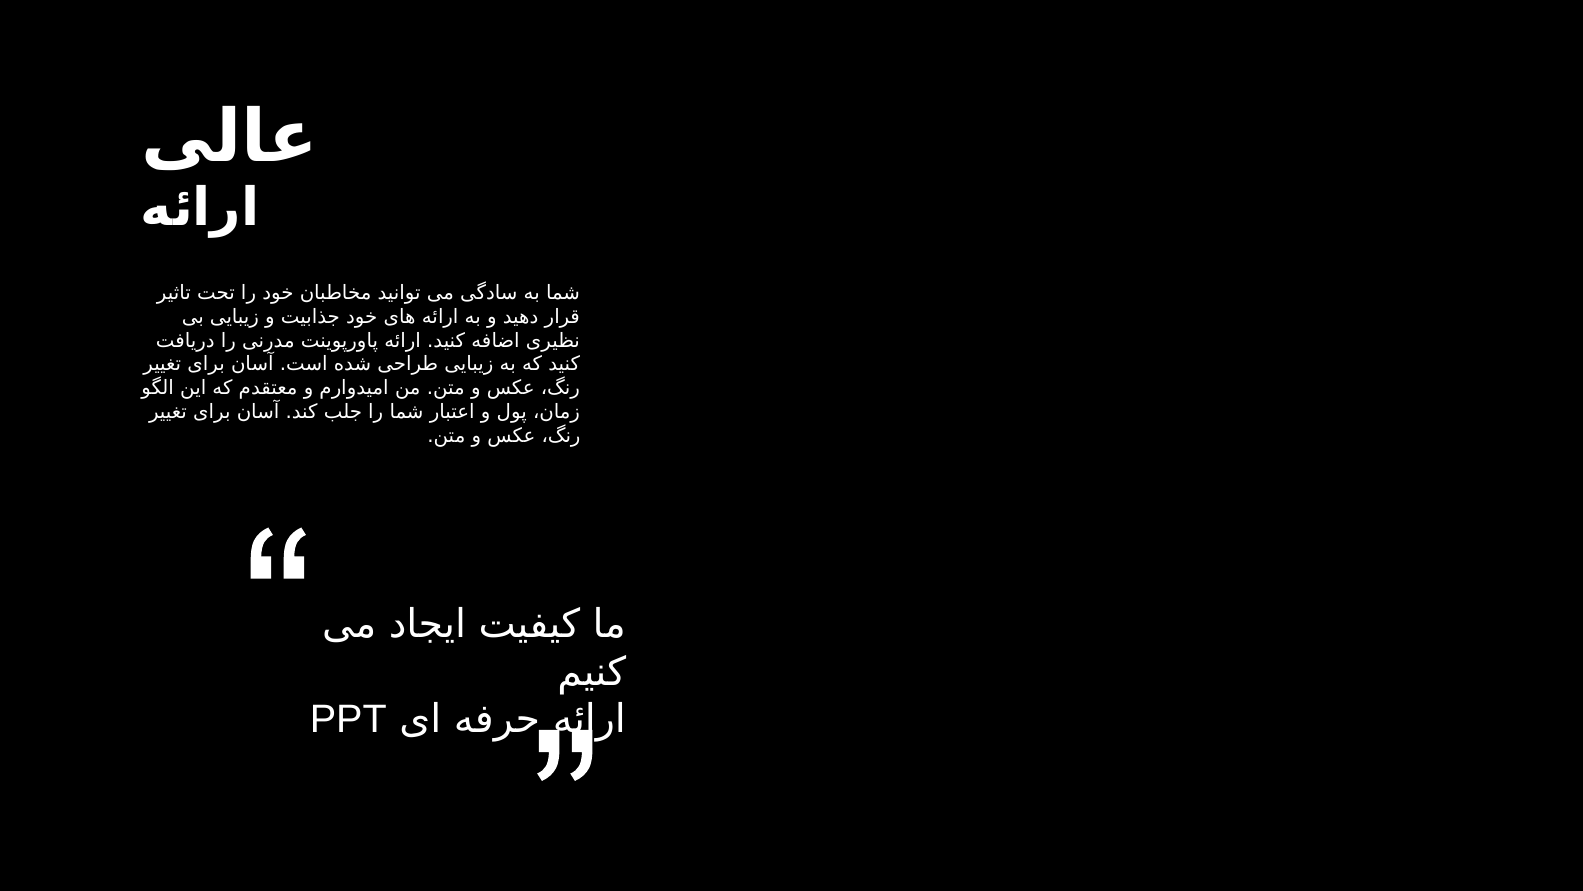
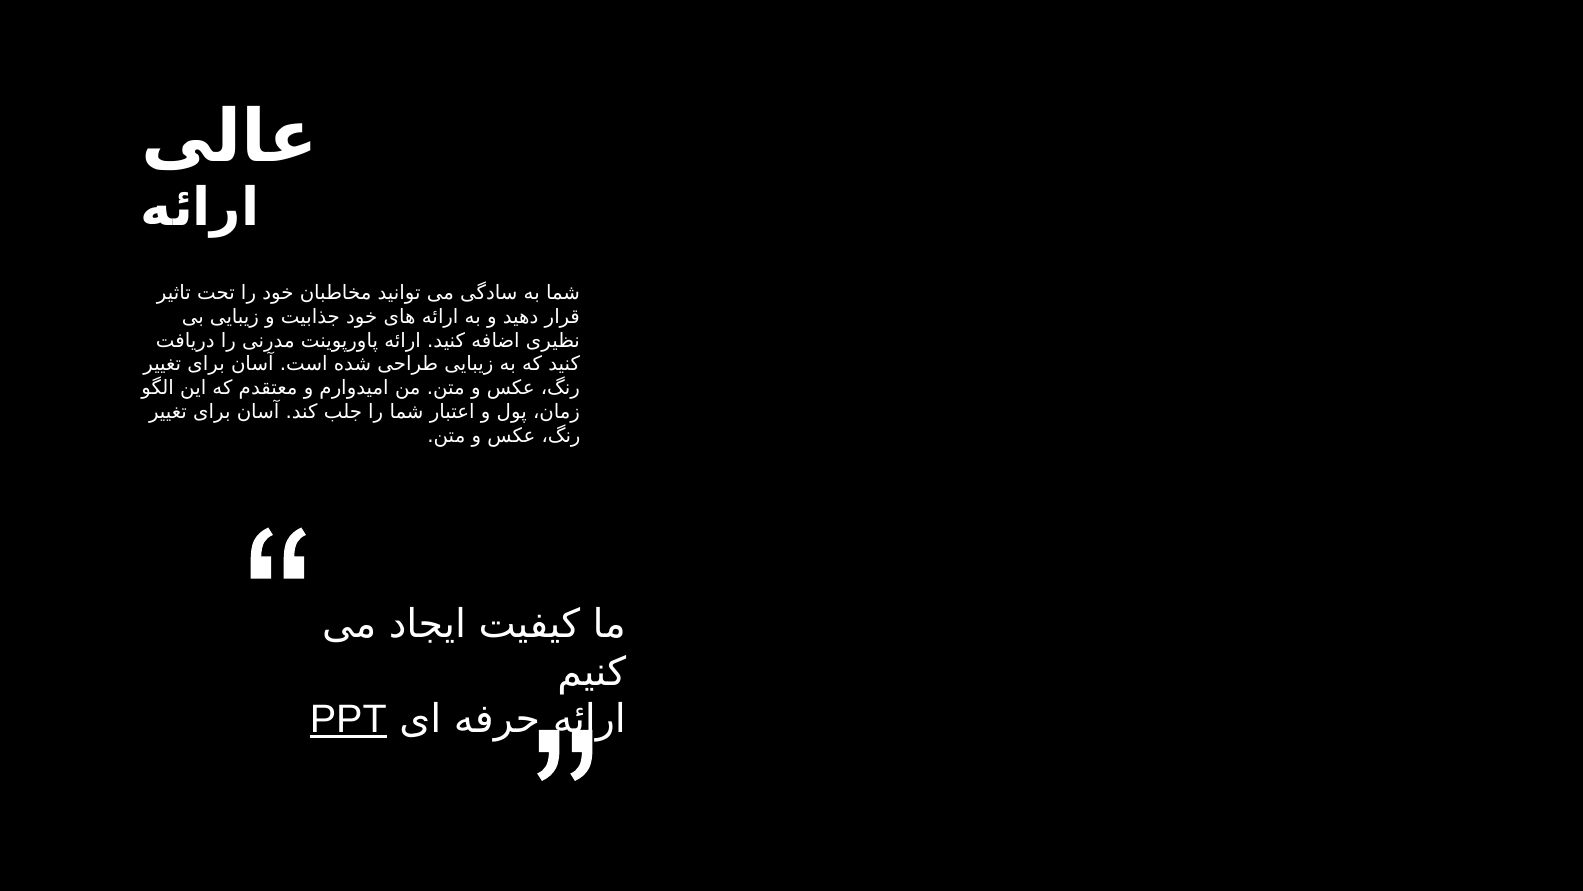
PPT underline: none -> present (348, 719)
